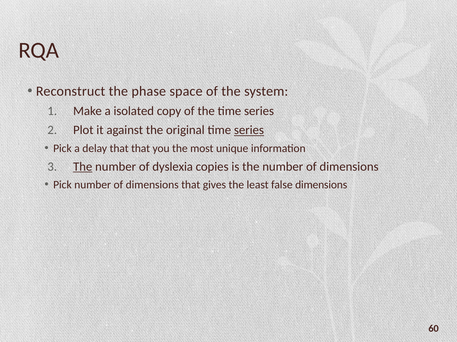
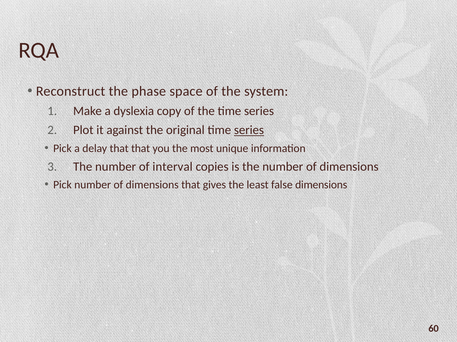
isolated: isolated -> dyslexia (134, 111)
The underline: present -> none (83, 167)
dyslexia: dyslexia -> interval (173, 167)
